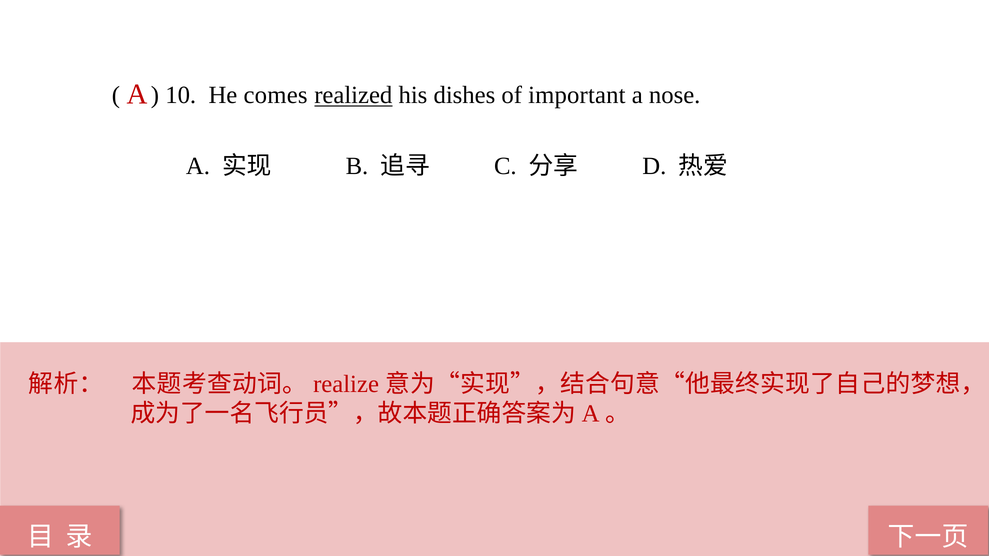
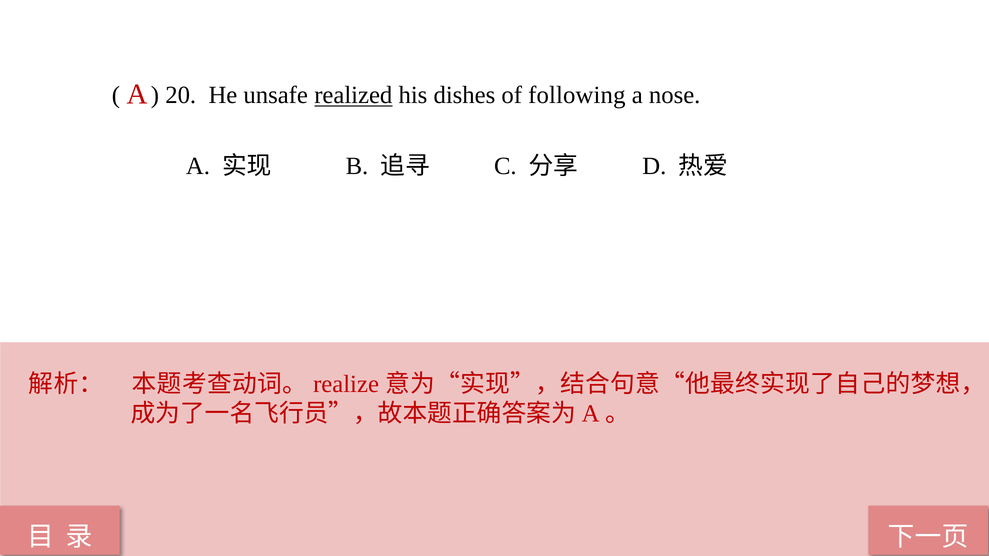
10: 10 -> 20 (181, 95)
comes: comes -> unsafe (276, 95)
important: important -> following (577, 95)
